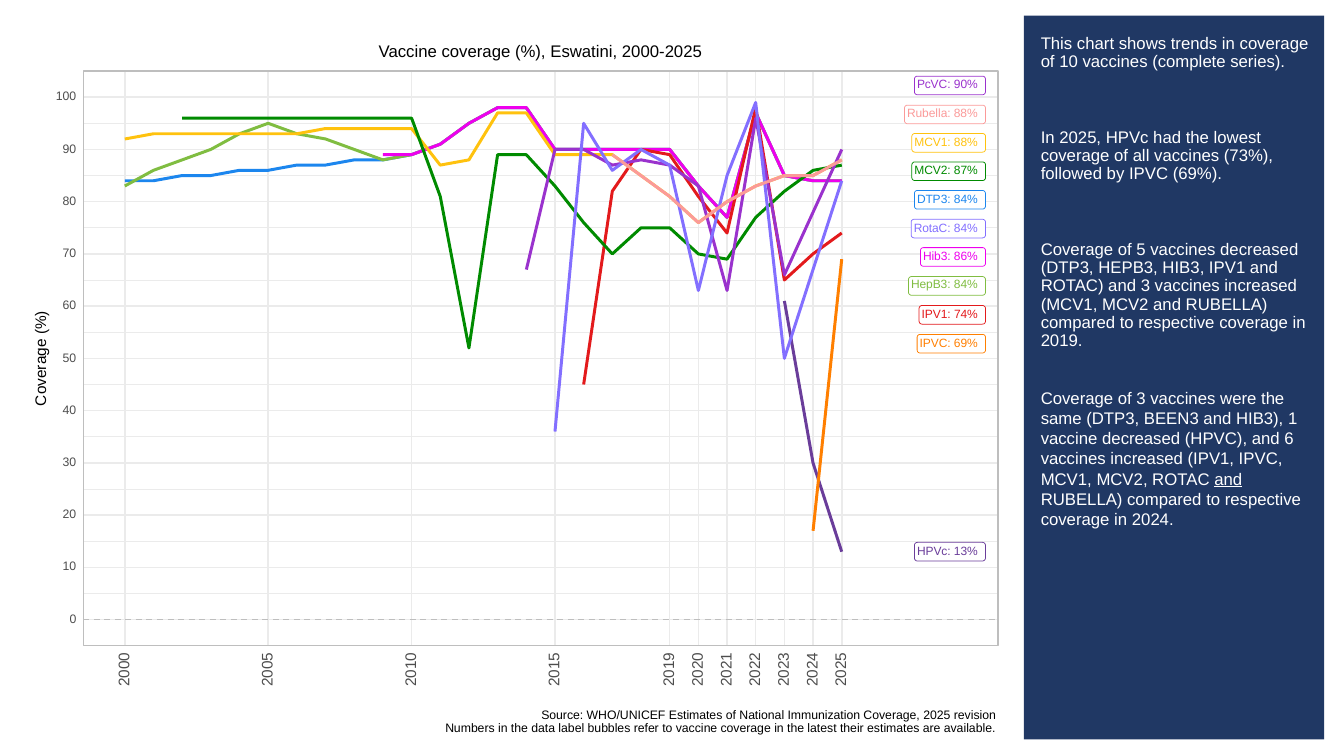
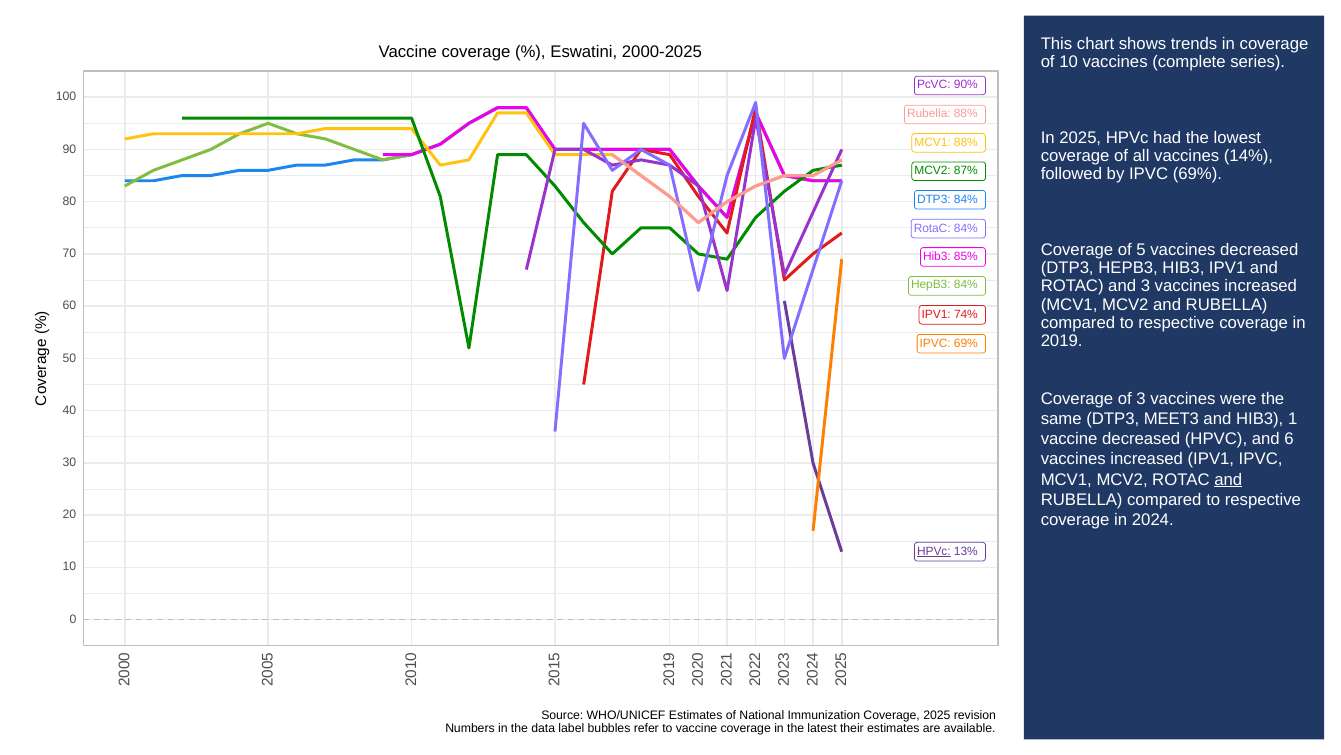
73%: 73% -> 14% (1249, 156)
86%: 86% -> 85% (966, 256)
BEEN3: BEEN3 -> MEET3 (1171, 419)
HPVc underline: none -> present (934, 551)
